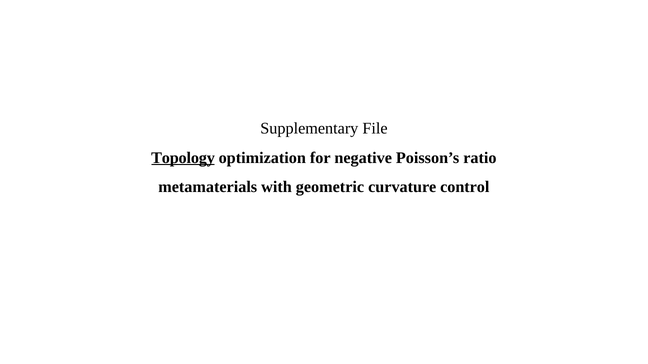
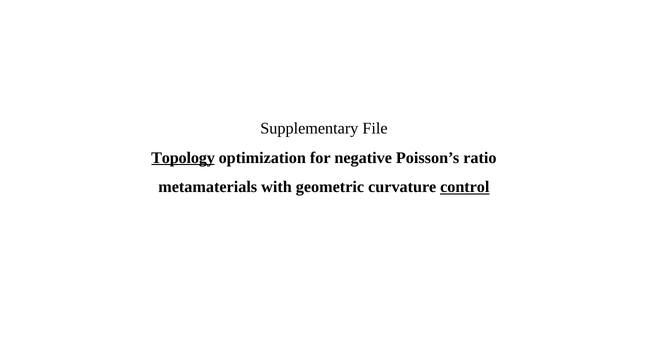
control underline: none -> present (465, 187)
